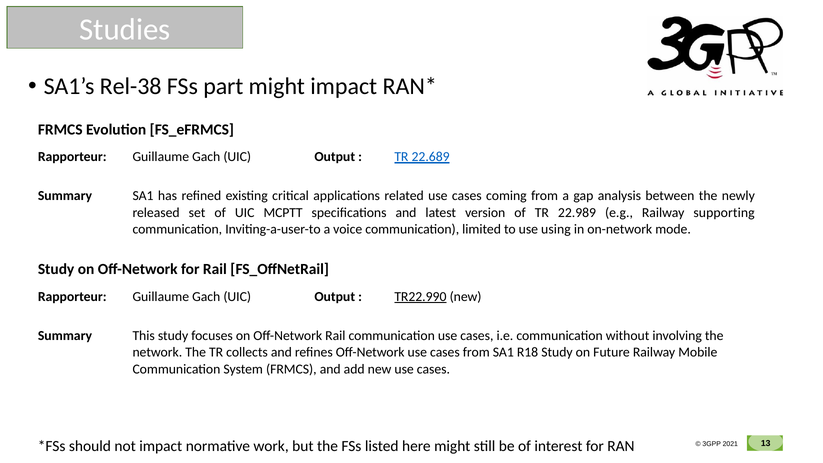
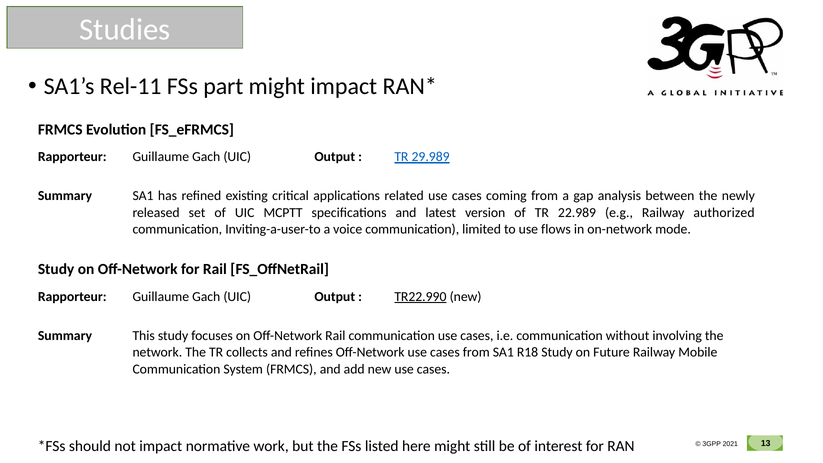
Rel-38: Rel-38 -> Rel-11 (131, 86)
22.689: 22.689 -> 29.989 (431, 157)
supporting: supporting -> authorized (724, 213)
using: using -> flows (556, 229)
